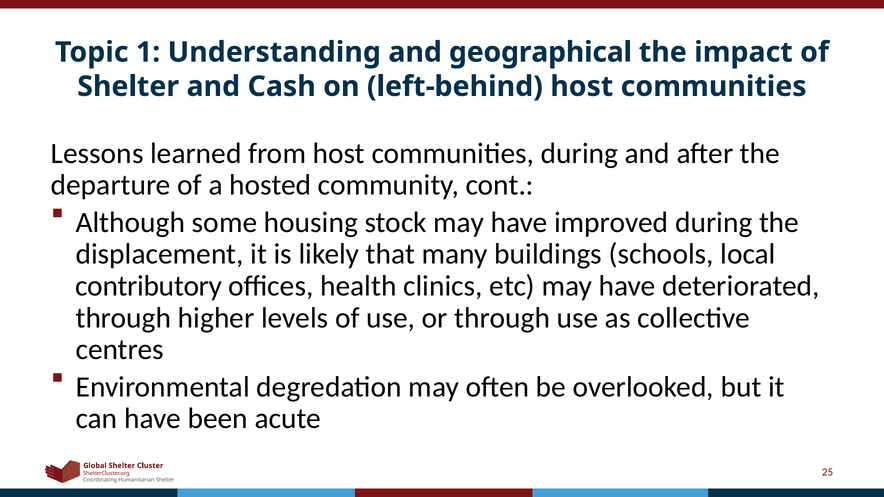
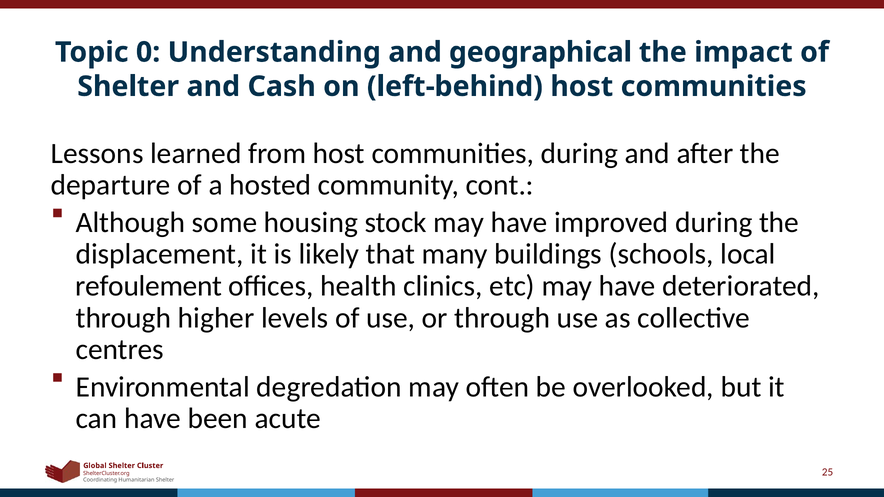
1: 1 -> 0 (148, 52)
contributory: contributory -> refoulement (149, 286)
